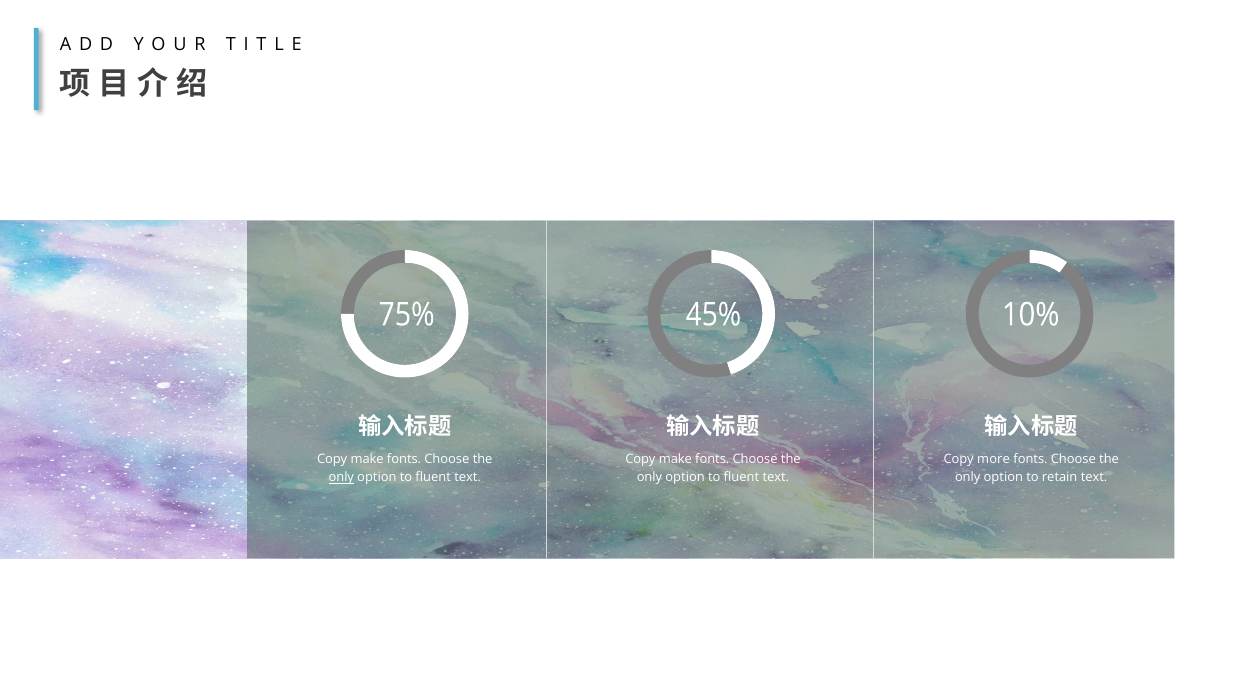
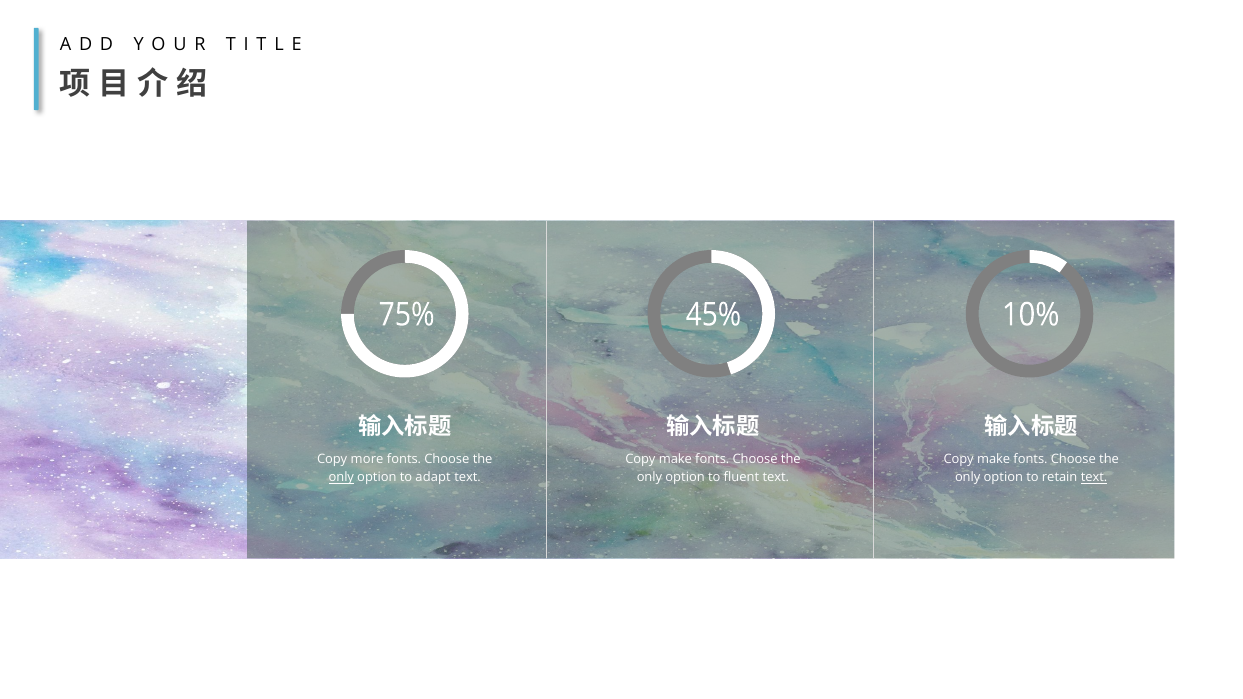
make: make -> more (367, 459)
more: more -> make (994, 459)
fluent: fluent -> adapt (433, 478)
text underline: none -> present (1094, 478)
